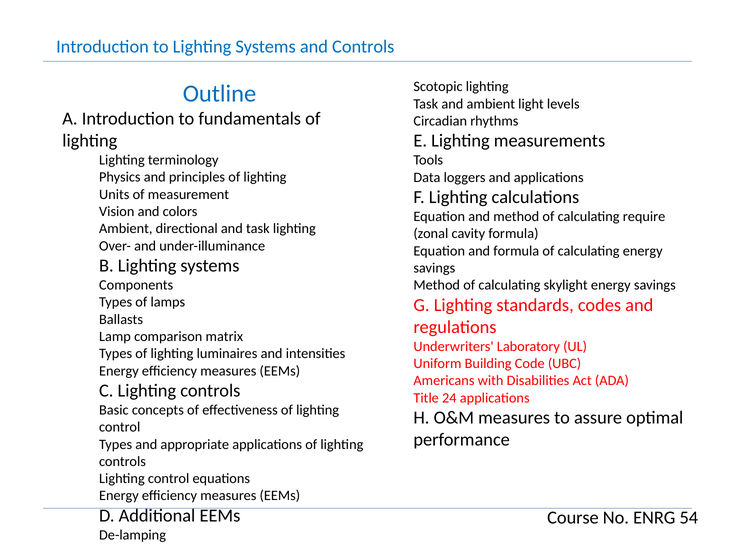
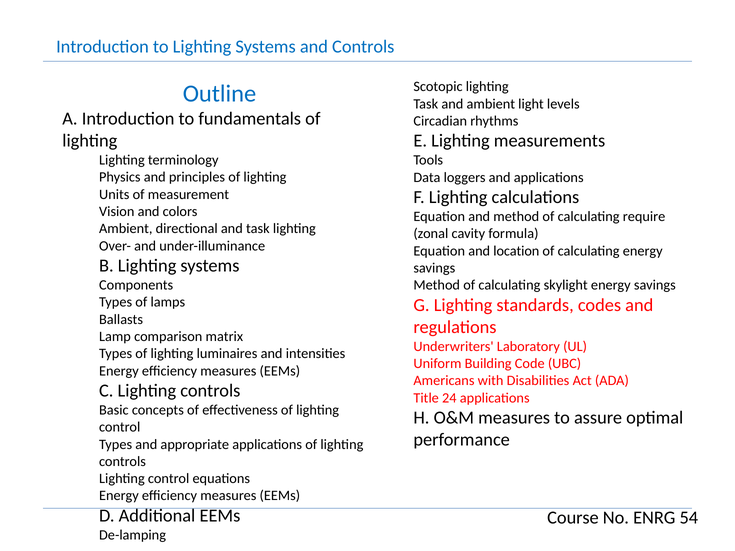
and formula: formula -> location (516, 251)
